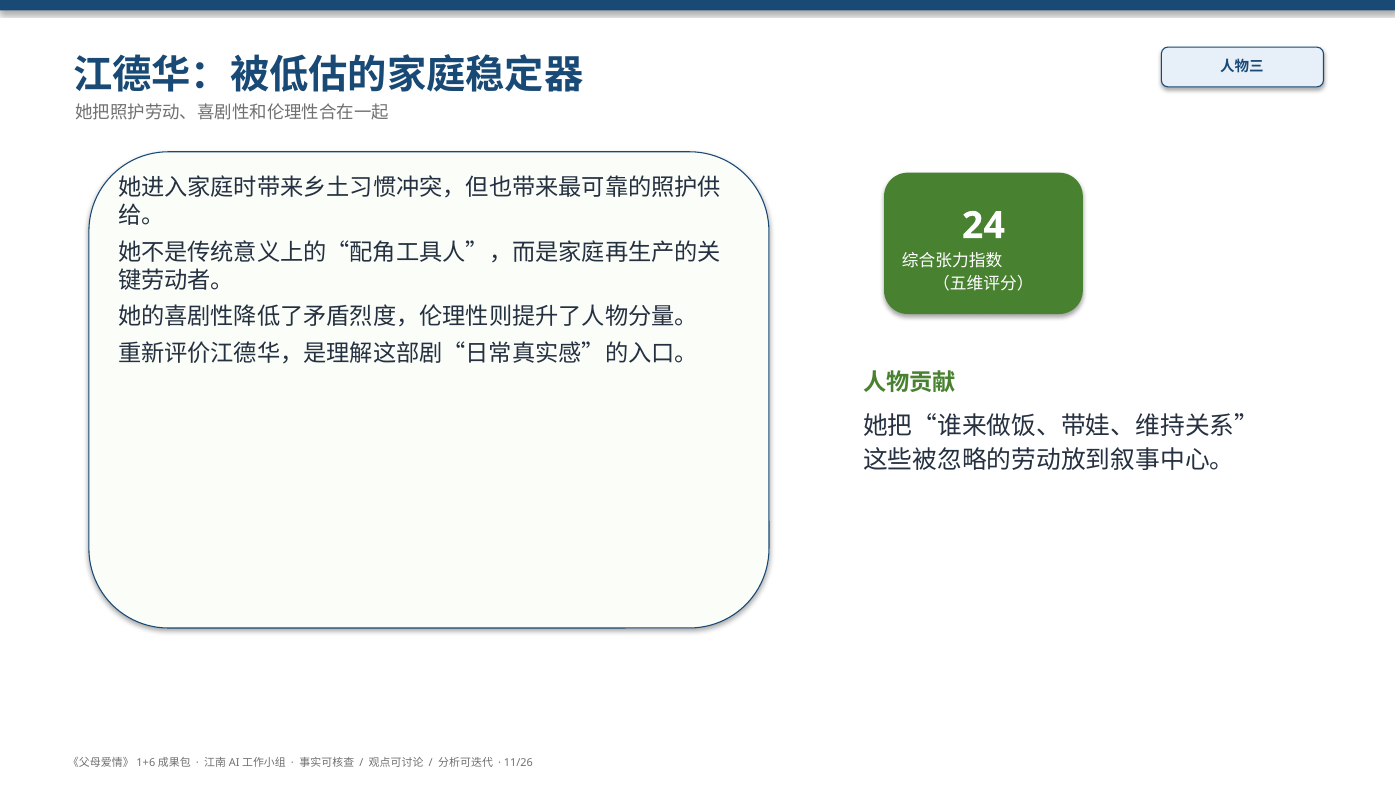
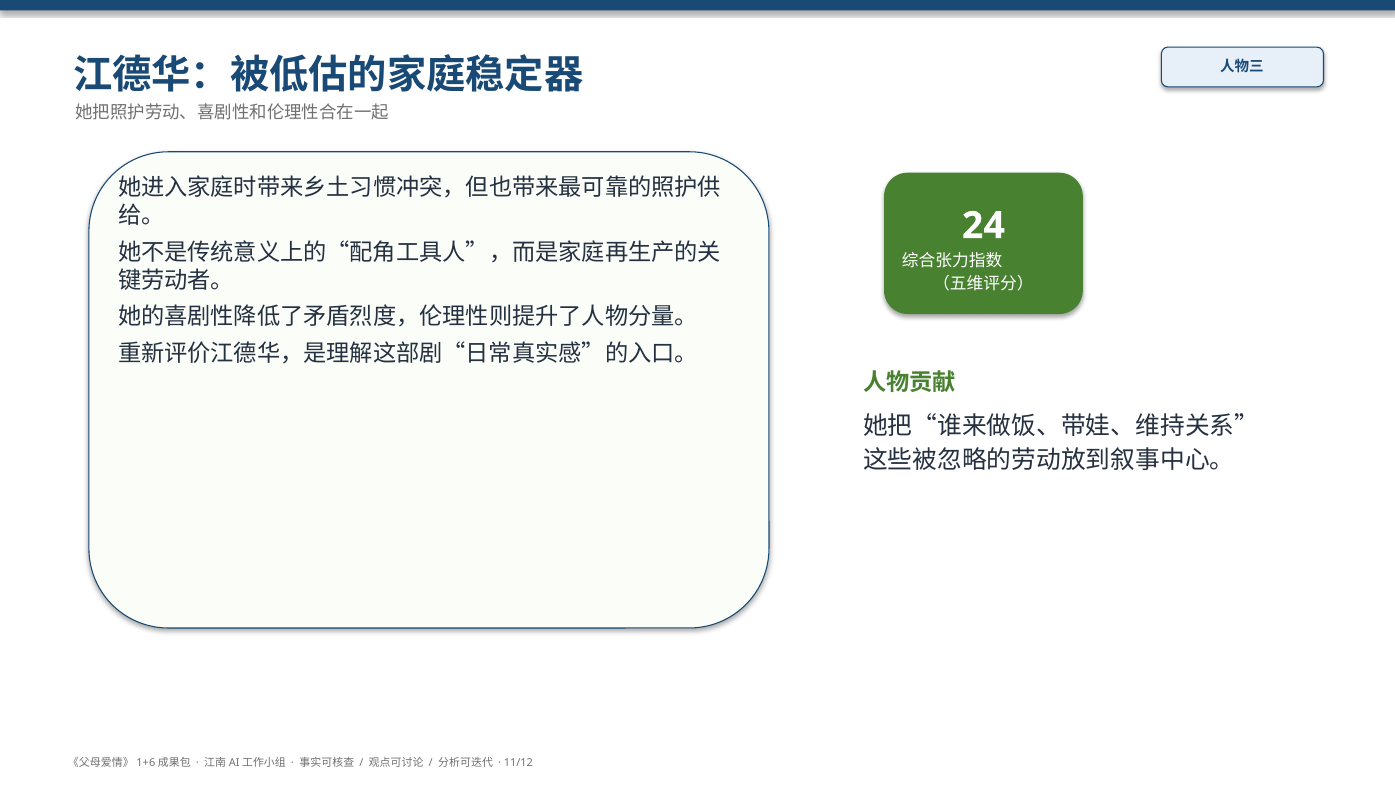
11/26: 11/26 -> 11/12 (518, 763)
